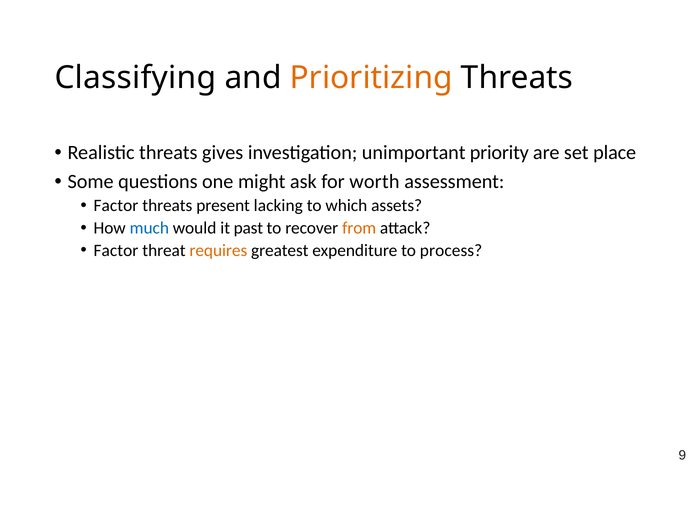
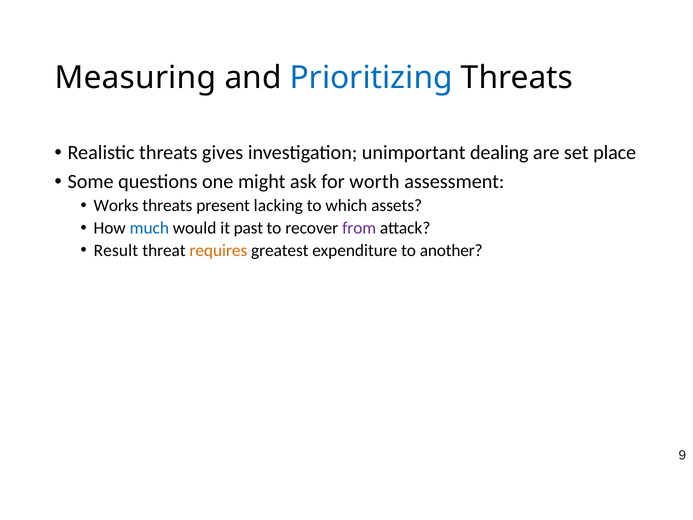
Classifying: Classifying -> Measuring (135, 78)
Prioritizing colour: orange -> blue (371, 78)
priority: priority -> dealing (499, 153)
Factor: Factor -> Works (116, 206)
from colour: orange -> purple (359, 228)
Factor: Factor -> Result (116, 250)
process: process -> another (451, 250)
